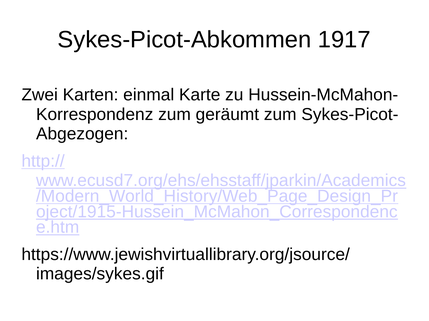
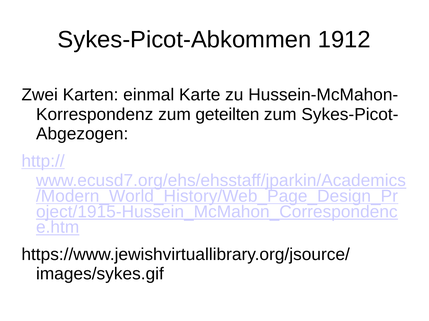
1917: 1917 -> 1912 (344, 40)
geräumt: geräumt -> geteilten (227, 115)
